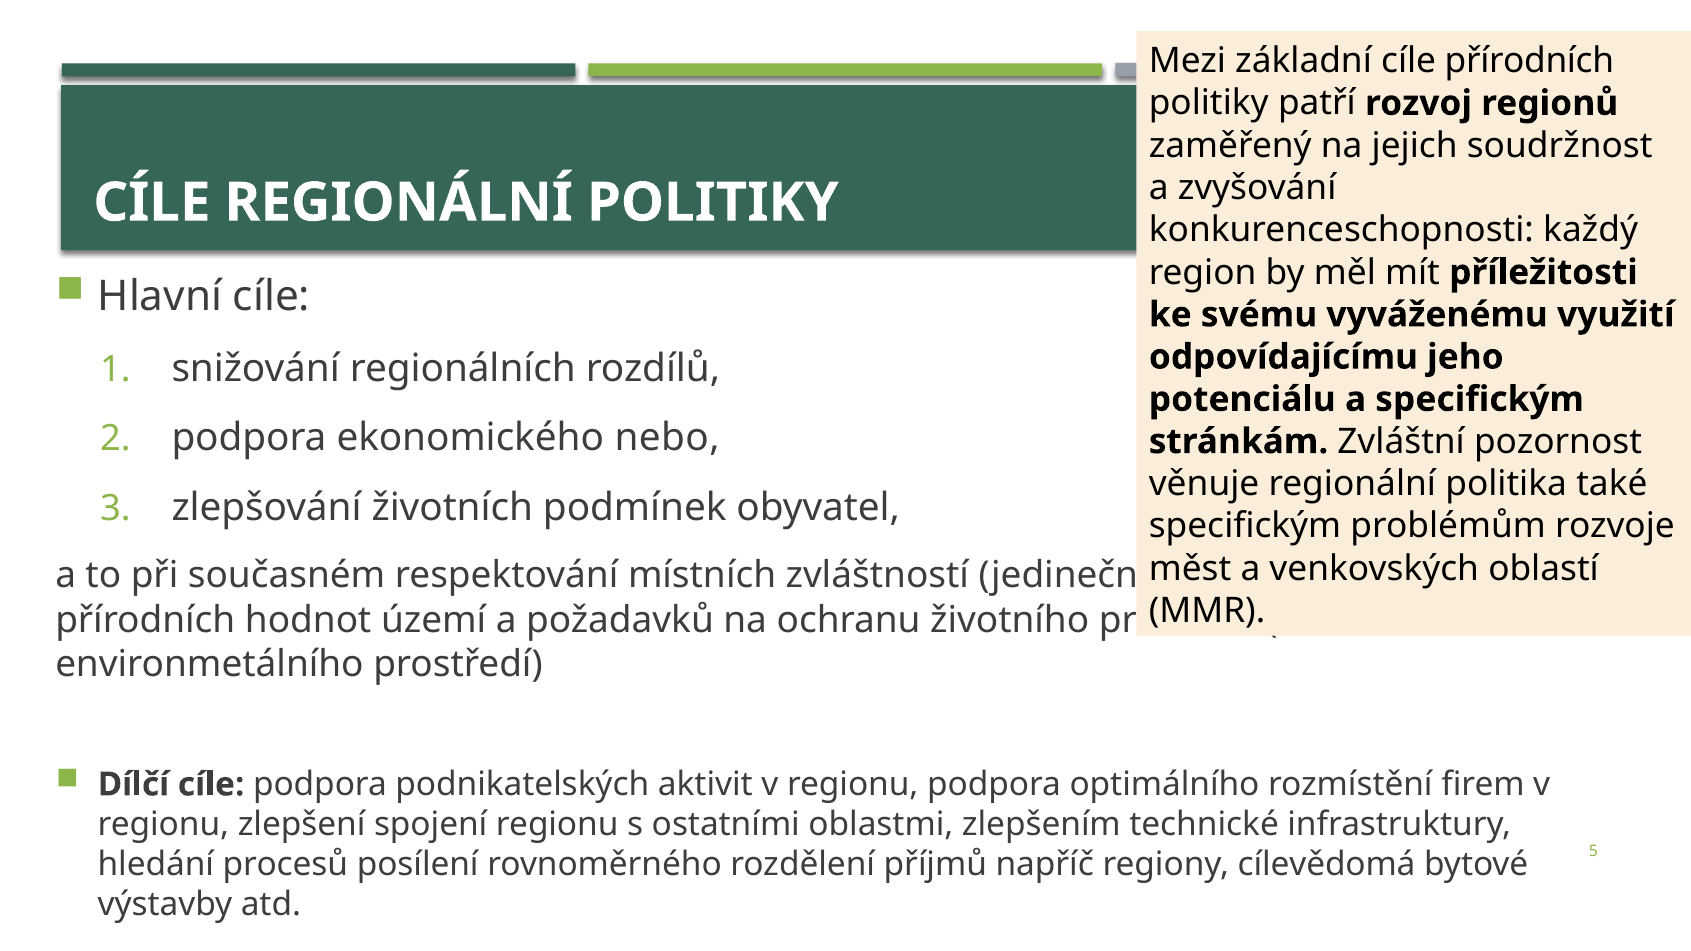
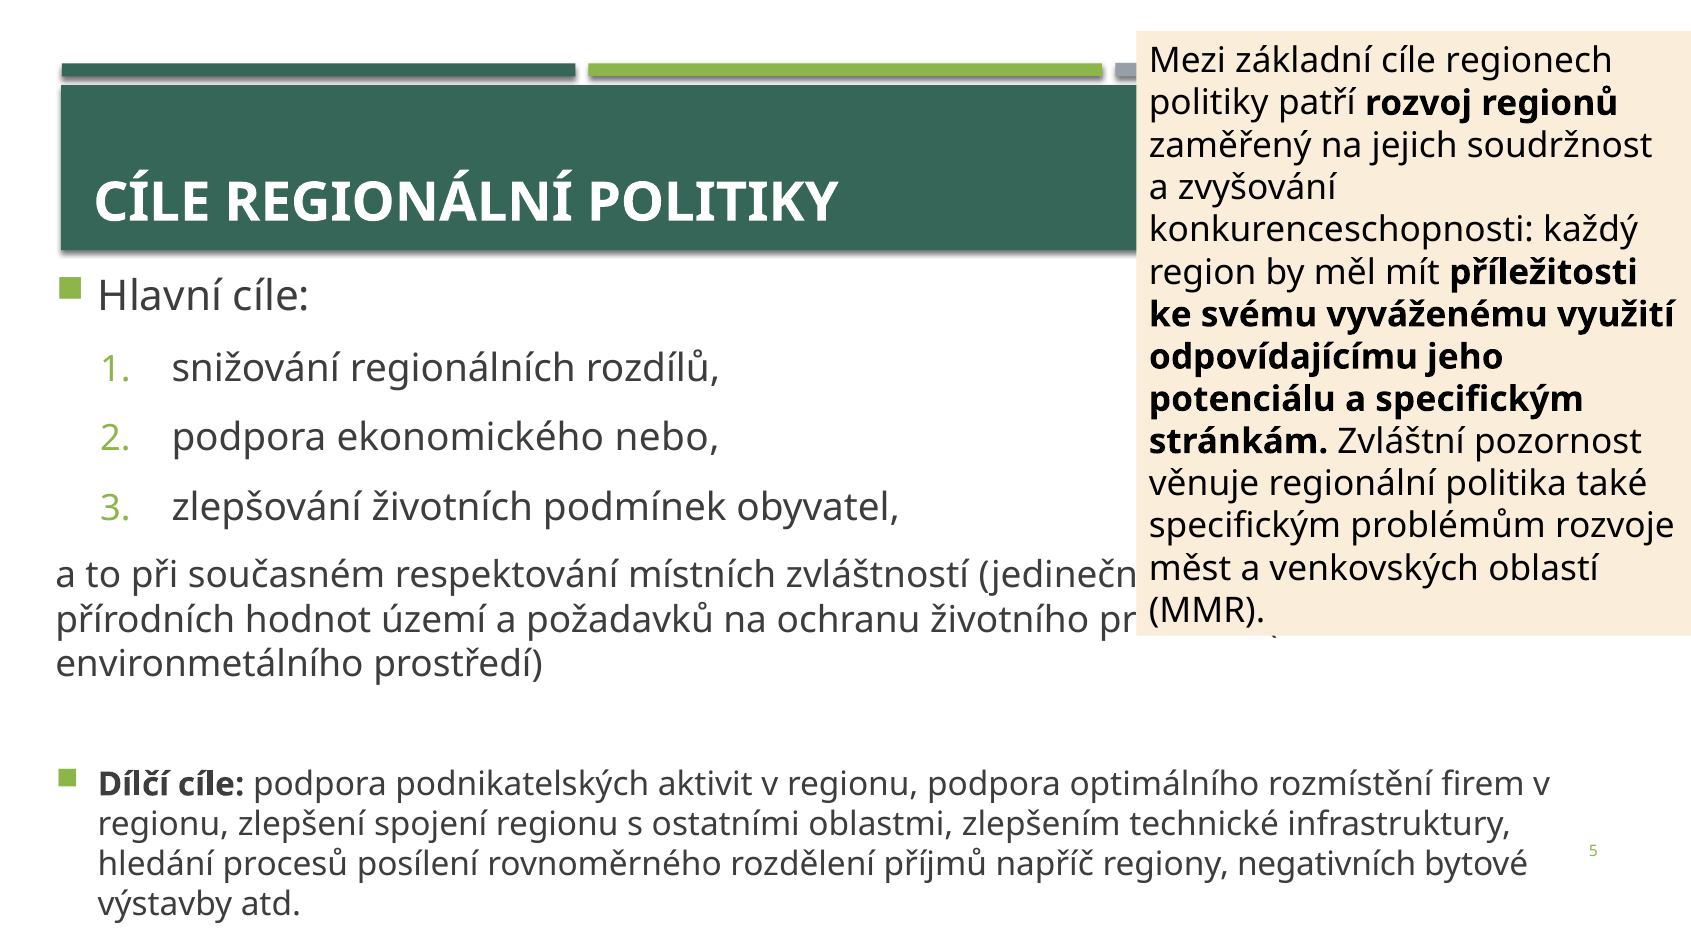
cíle přírodních: přírodních -> regionech (1529, 61)
cílevědomá: cílevědomá -> negativních (1327, 865)
